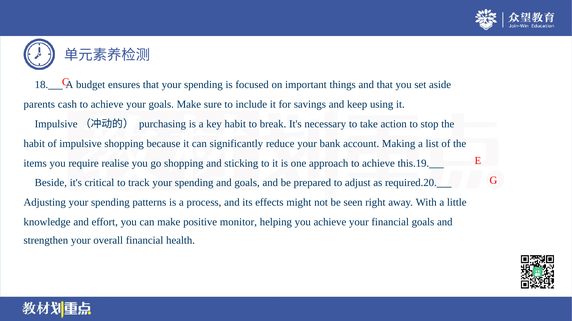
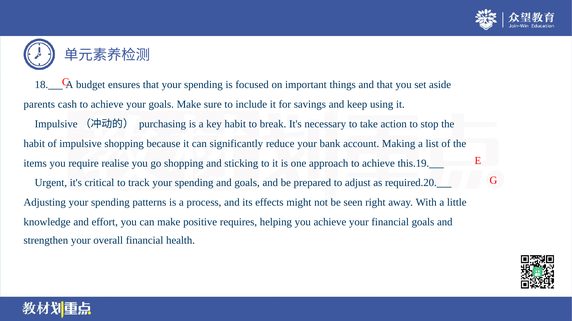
Beside: Beside -> Urgent (51, 183)
monitor: monitor -> requires (238, 223)
